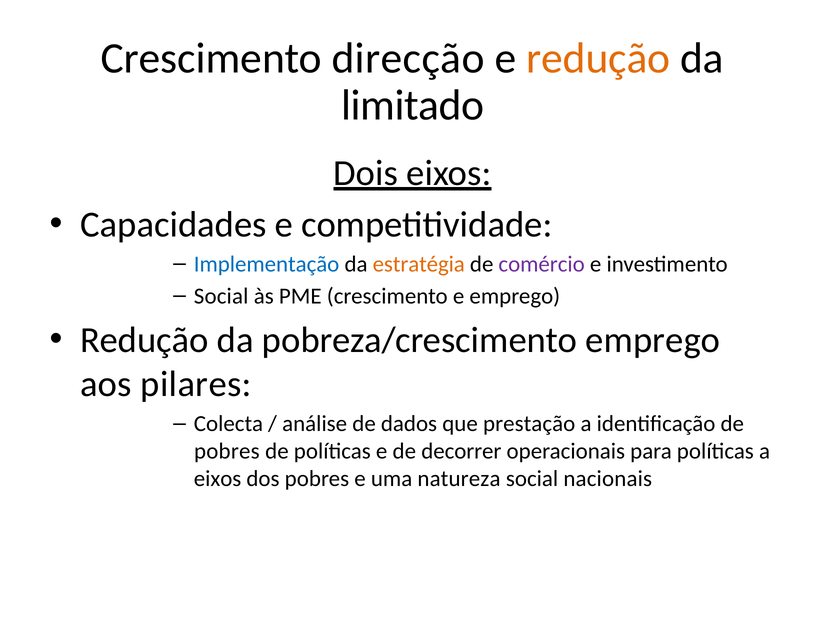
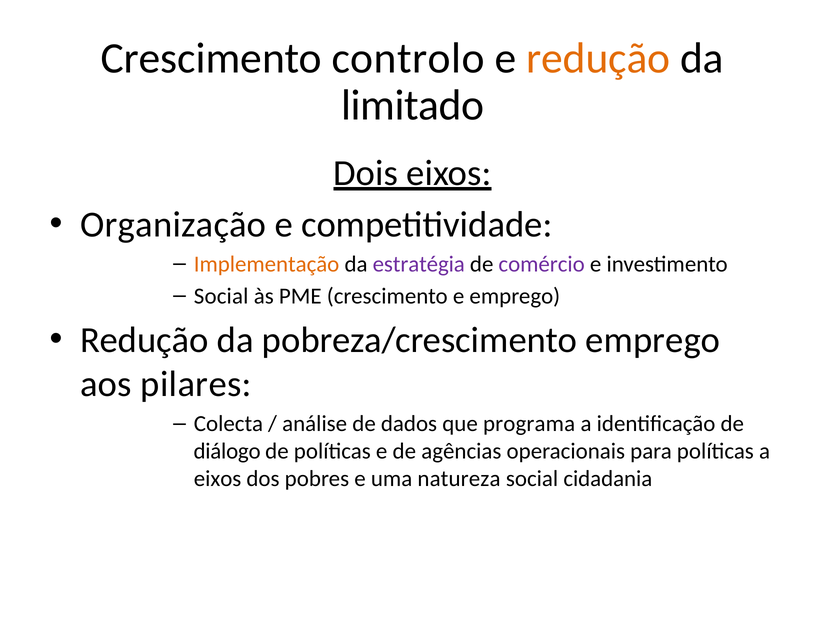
direcção: direcção -> controlo (408, 58)
Capacidades: Capacidades -> Organização (173, 224)
Implementação colour: blue -> orange (267, 264)
estratégia colour: orange -> purple (419, 264)
prestação: prestação -> programa (529, 424)
pobres: pobres -> diálogo (227, 451)
decorrer: decorrer -> agências (461, 451)
nacionais: nacionais -> cidadania (608, 479)
